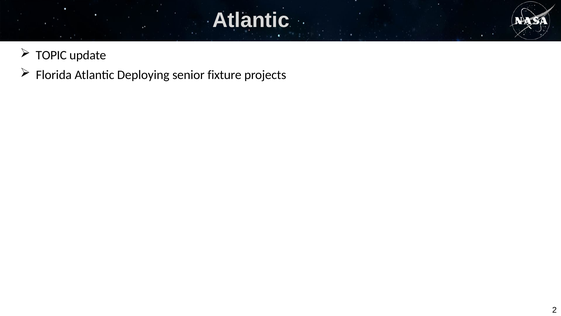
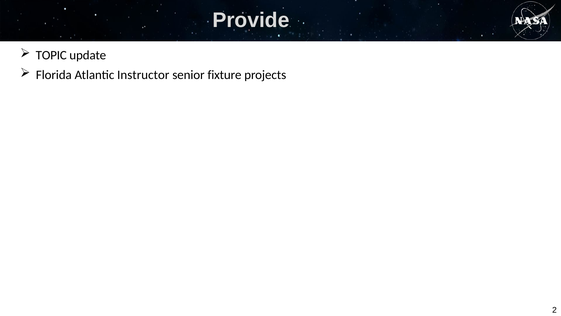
Atlantic: Atlantic -> Provide (251, 20)
Deploying: Deploying -> Instructor (143, 75)
